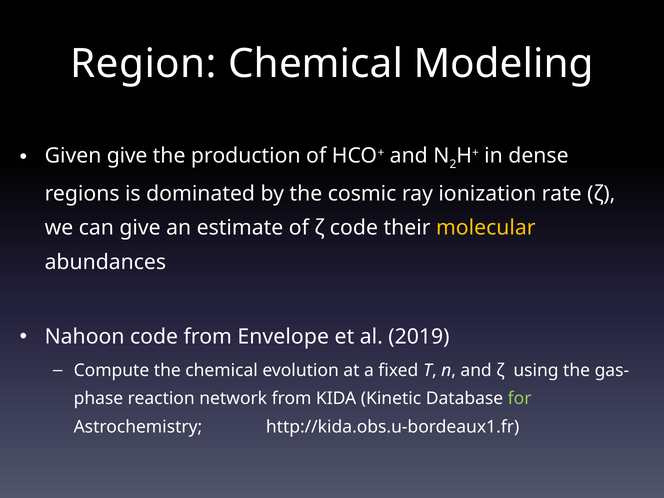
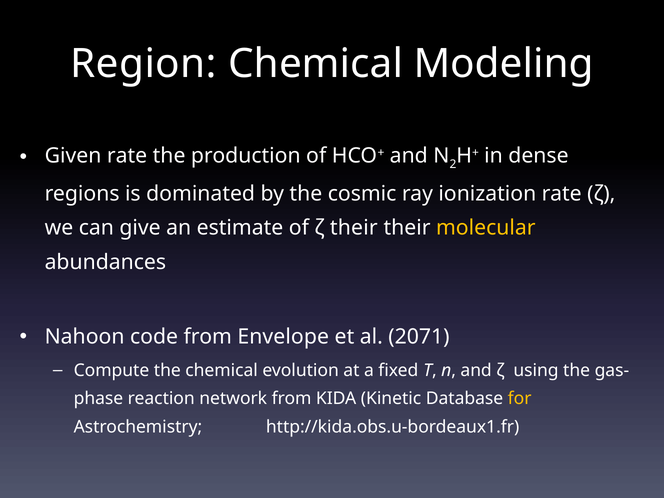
Given give: give -> rate (127, 156)
ζ code: code -> their (354, 228)
2019: 2019 -> 2071 (419, 337)
for colour: light green -> yellow (520, 399)
